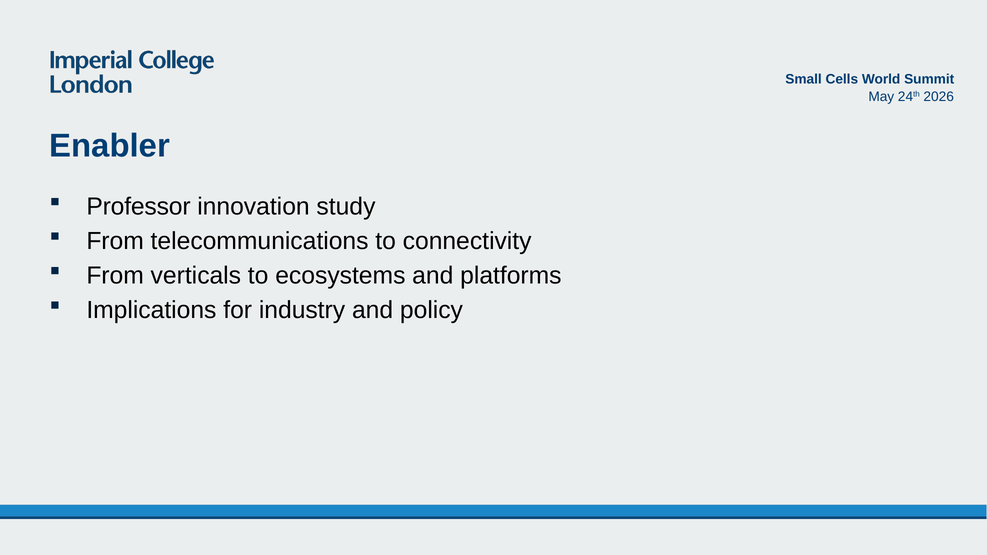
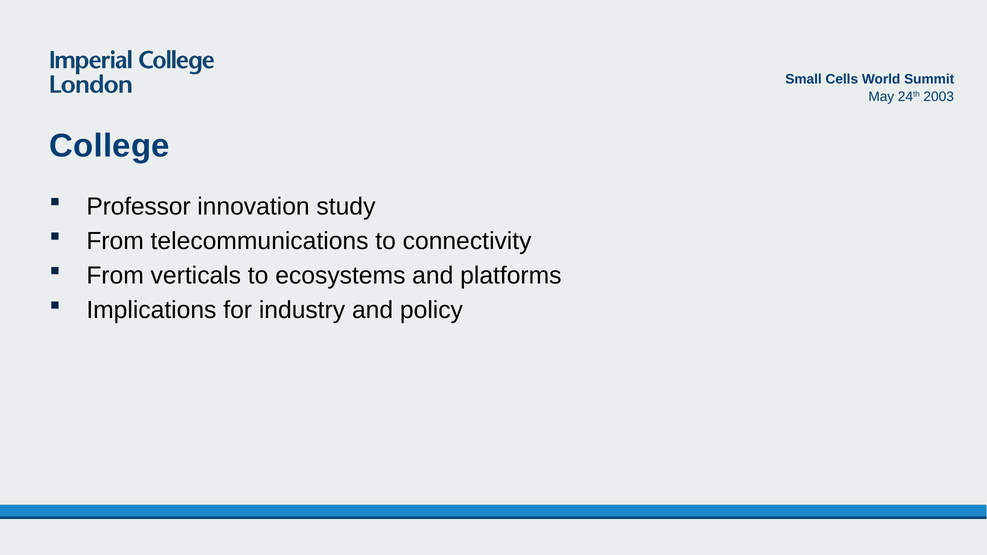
2026: 2026 -> 2003 (939, 97)
Enabler: Enabler -> College (109, 146)
